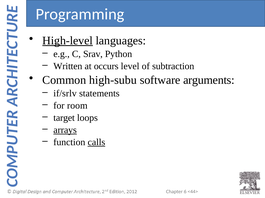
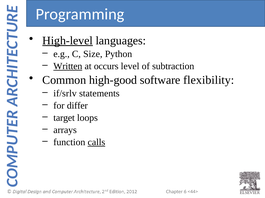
Srav: Srav -> Size (93, 54)
Written underline: none -> present (68, 66)
high-subu: high-subu -> high-good (113, 80)
arguments: arguments -> flexibility (209, 80)
room: room -> differ (77, 106)
arrays underline: present -> none (65, 130)
